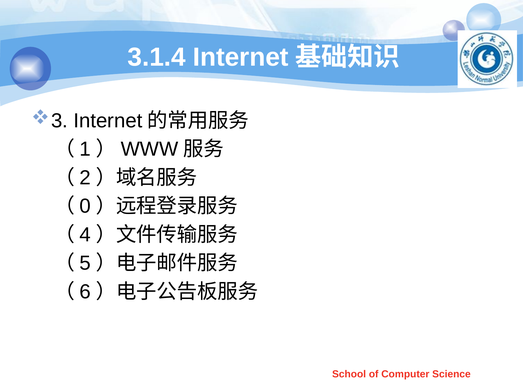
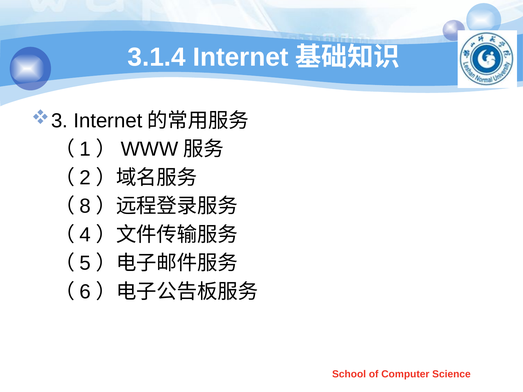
0: 0 -> 8 (85, 206)
